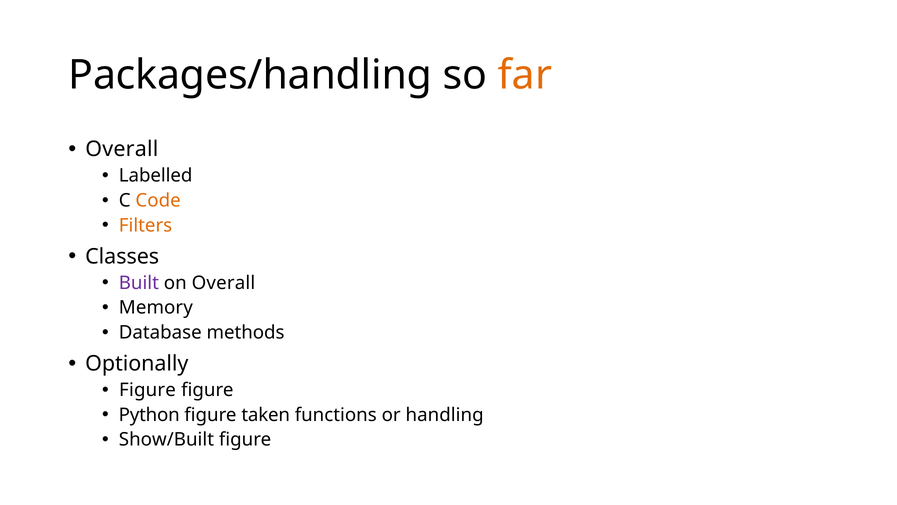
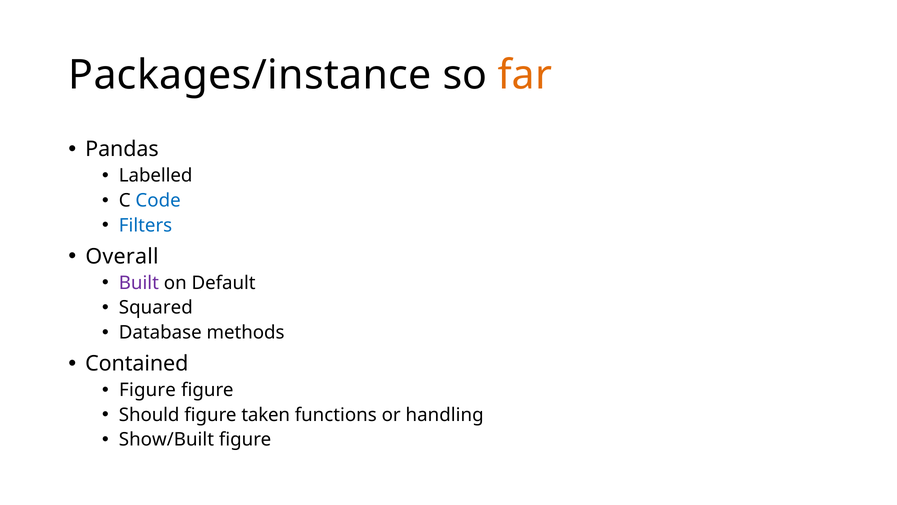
Packages/handling: Packages/handling -> Packages/instance (250, 75)
Overall: Overall -> Pandas (122, 149)
Code colour: orange -> blue (158, 200)
Filters colour: orange -> blue (146, 225)
Classes: Classes -> Overall (122, 256)
on Overall: Overall -> Default (224, 283)
Memory: Memory -> Squared (156, 307)
Optionally: Optionally -> Contained (137, 363)
Python: Python -> Should (149, 415)
